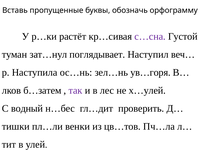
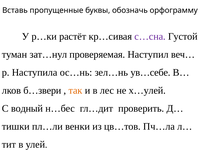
поглядывает: поглядывает -> проверяемая (97, 54)
ув…горя: ув…горя -> ув…себе (150, 72)
б…затем: б…затем -> б…звери (42, 90)
так colour: purple -> orange (75, 90)
